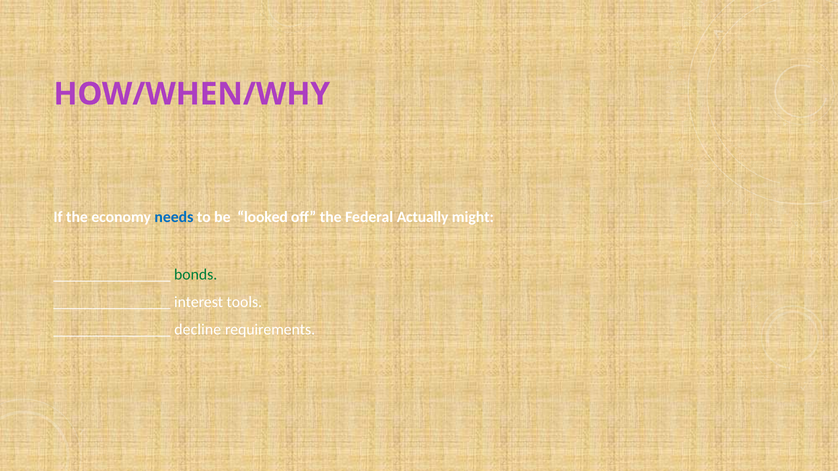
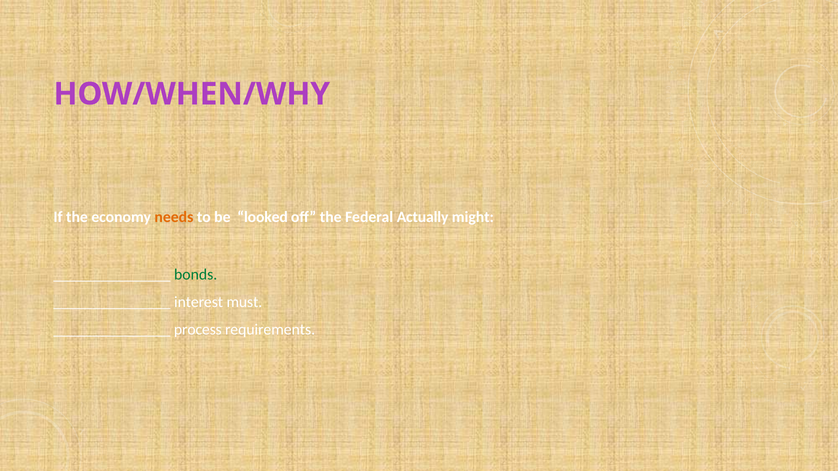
needs colour: blue -> orange (174, 217)
tools: tools -> must (244, 302)
decline: decline -> process (198, 330)
